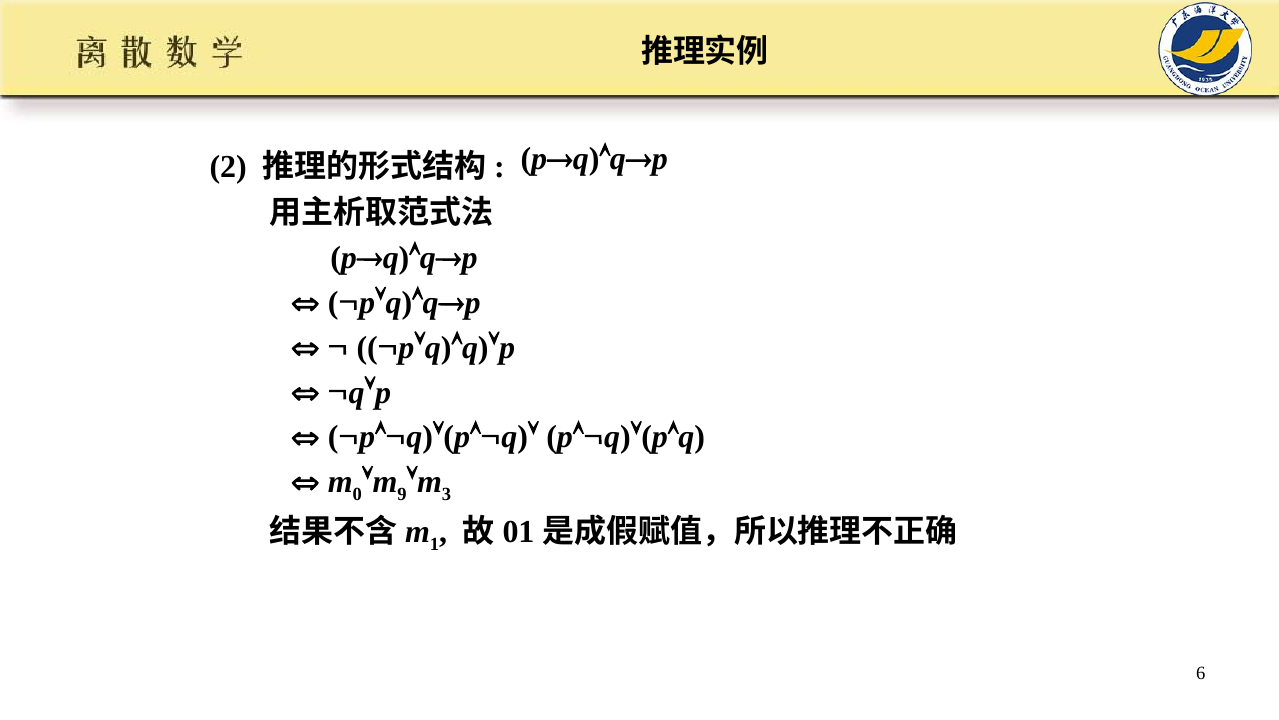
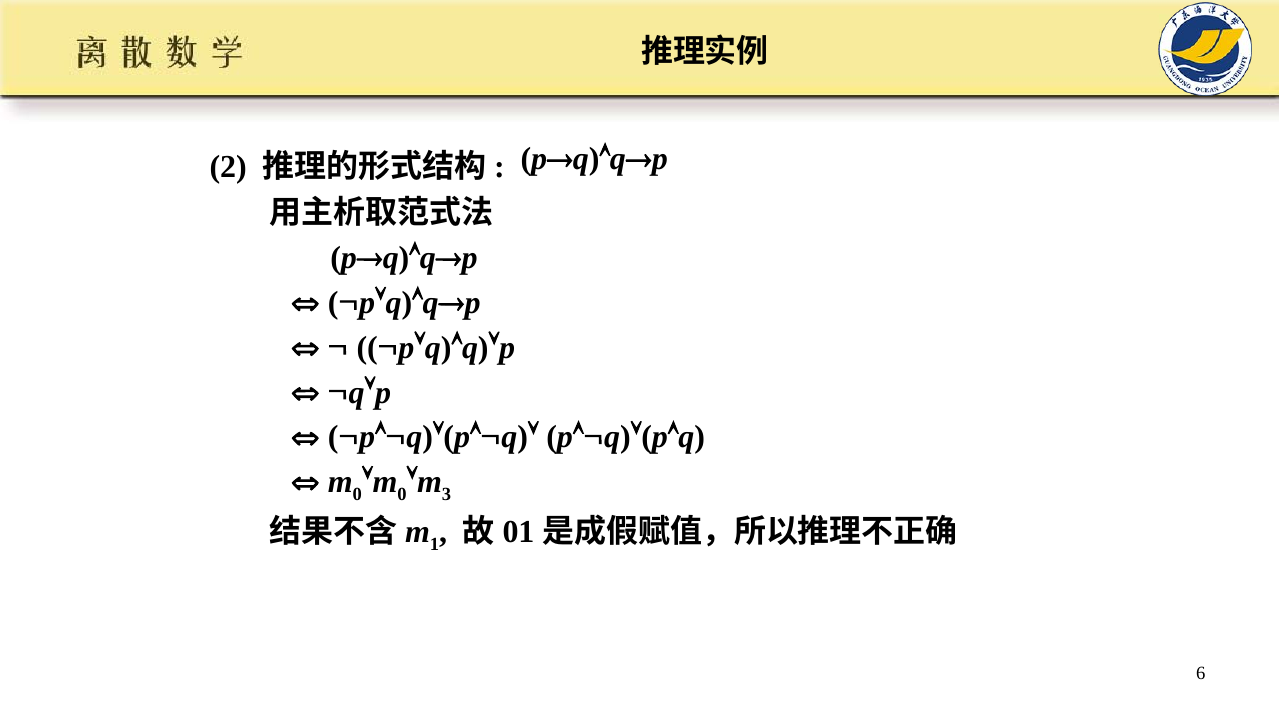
9: 9 -> 0 (402, 494)
